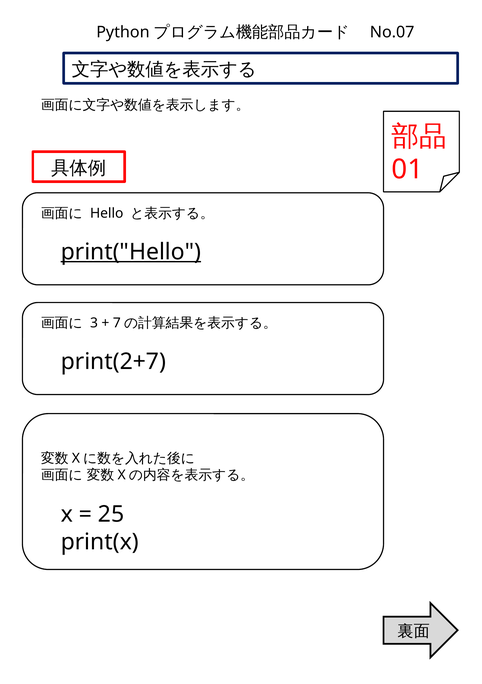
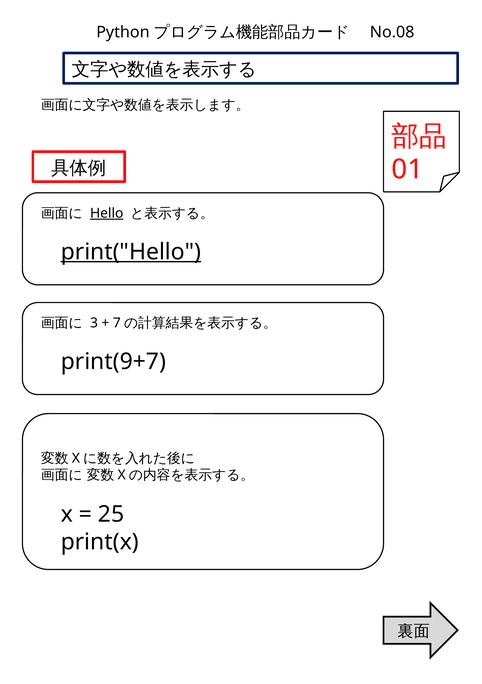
No.07: No.07 -> No.08 (392, 32)
Hello underline: none -> present (107, 213)
print(2+7: print(2+7 -> print(9+7 (113, 361)
